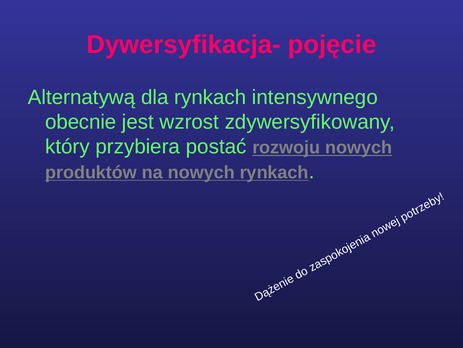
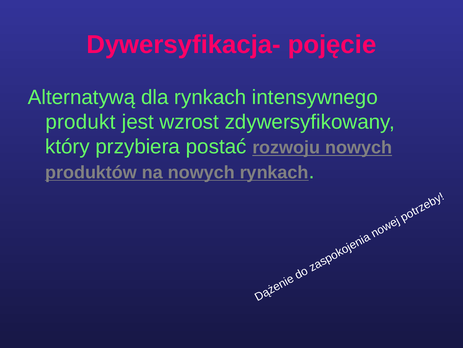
obecnie: obecnie -> produkt (80, 122)
